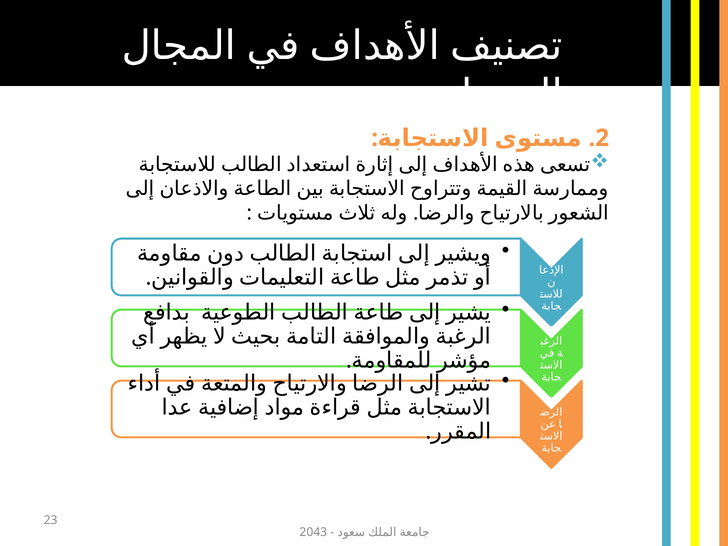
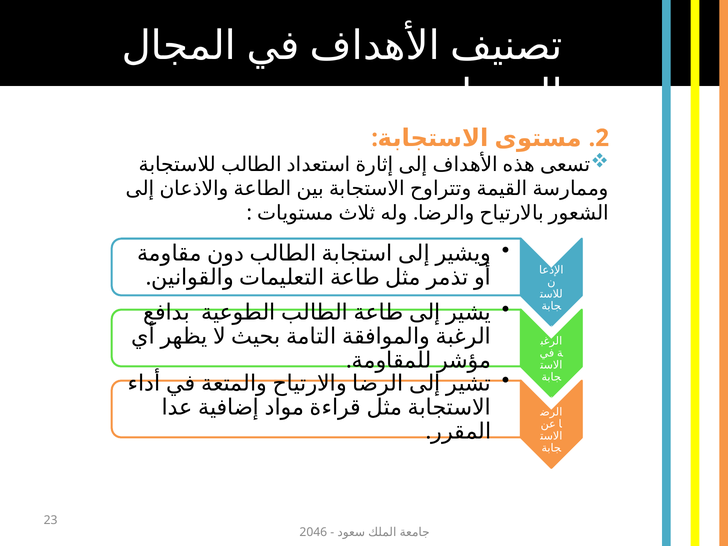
2043: 2043 -> 2046 (313, 532)
